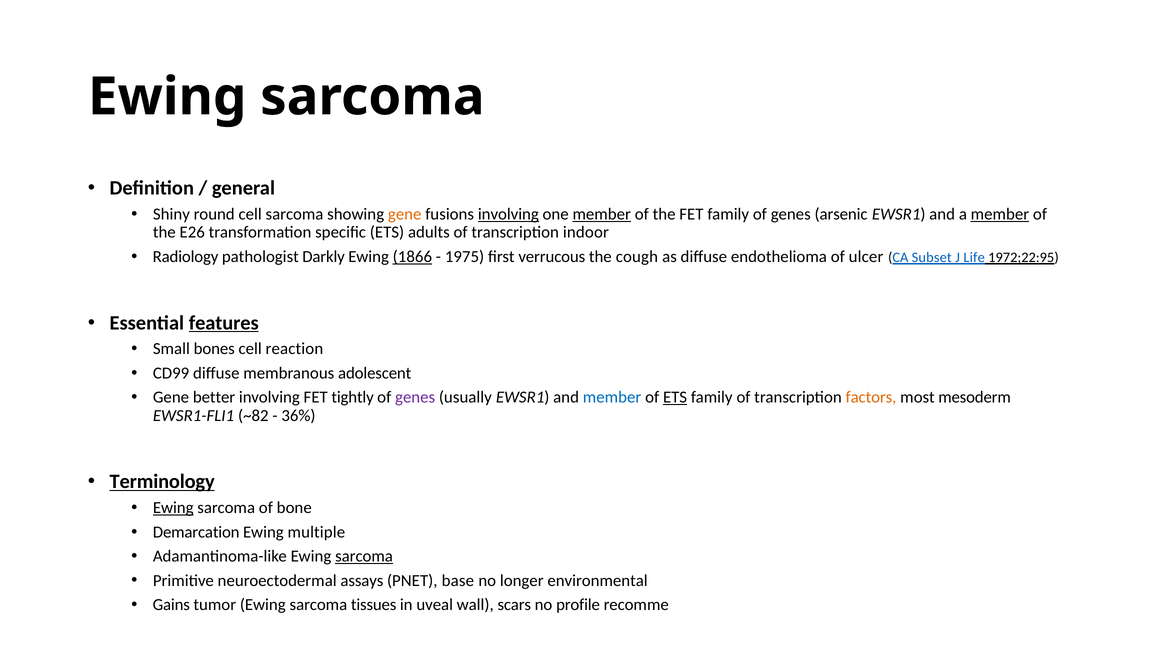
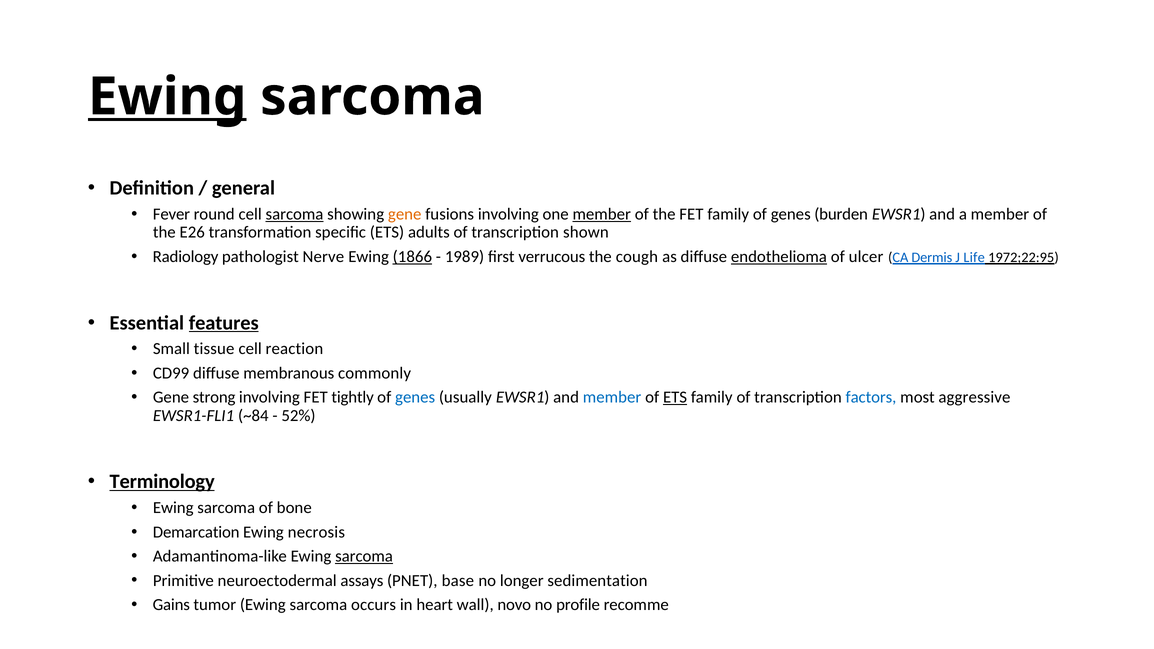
Ewing underline: none -> present (167, 97)
Shiny: Shiny -> Fever (171, 214)
sarcoma underline: none -> present (294, 214)
involving underline: present -> none (508, 214)
arsenic: arsenic -> burden (841, 214)
member underline: present -> none (1000, 214)
indoor: indoor -> shown (586, 232)
Darkly: Darkly -> Nerve (323, 257)
1975: 1975 -> 1989 (465, 257)
endothelioma underline: none -> present (779, 257)
Subset: Subset -> Dermis (932, 257)
bones: bones -> tissue (214, 349)
adolescent: adolescent -> commonly (375, 373)
better: better -> strong (214, 397)
genes colour: purple -> blue (415, 397)
factors colour: orange -> blue (871, 397)
mesoderm: mesoderm -> aggressive (974, 397)
~82: ~82 -> ~84 (253, 416)
36%: 36% -> 52% (298, 416)
Ewing underline: present -> none (173, 508)
multiple: multiple -> necrosis (316, 532)
environmental: environmental -> sedimentation (598, 581)
tissues: tissues -> occurs (374, 605)
uveal: uveal -> heart (435, 605)
scars: scars -> novo (514, 605)
